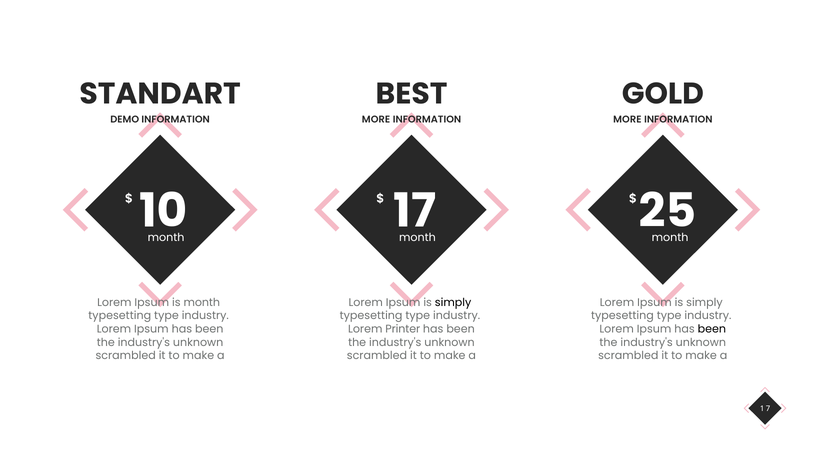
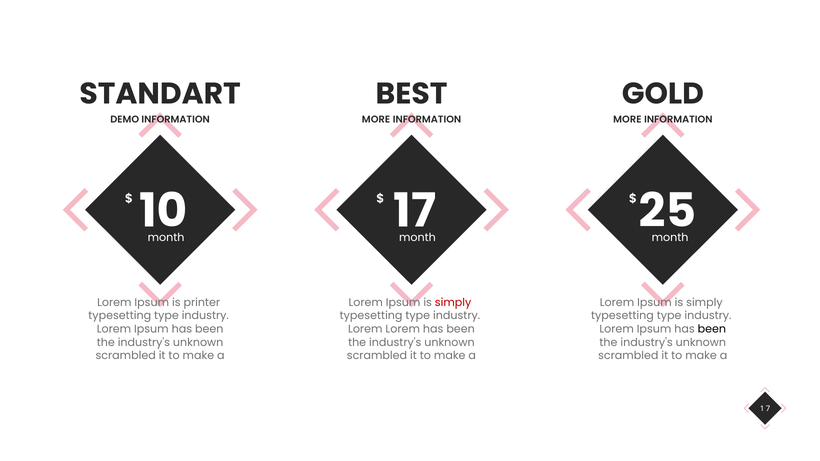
is month: month -> printer (202, 303)
simply colour: black -> red (453, 303)
Lorem Printer: Printer -> Lorem (403, 329)
